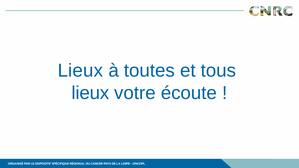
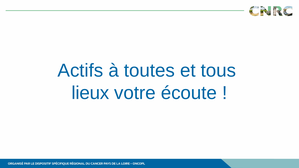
Lieux: Lieux -> Actifs (80, 71)
